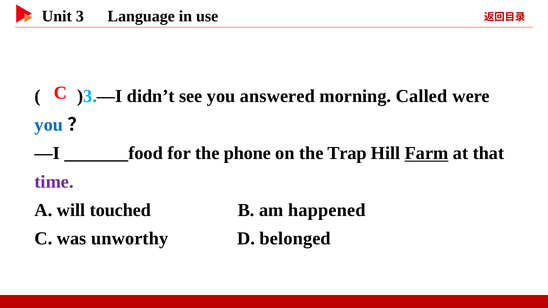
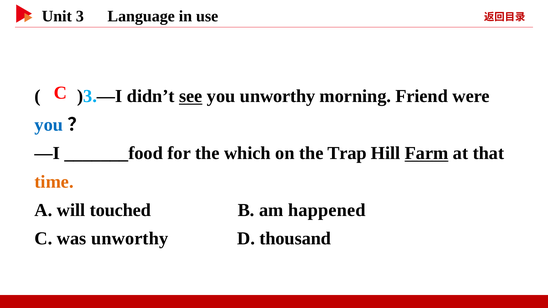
see underline: none -> present (191, 96)
you answered: answered -> unworthy (278, 96)
Called: Called -> Friend (422, 96)
phone: phone -> which (247, 153)
time colour: purple -> orange (54, 182)
belonged: belonged -> thousand (295, 239)
